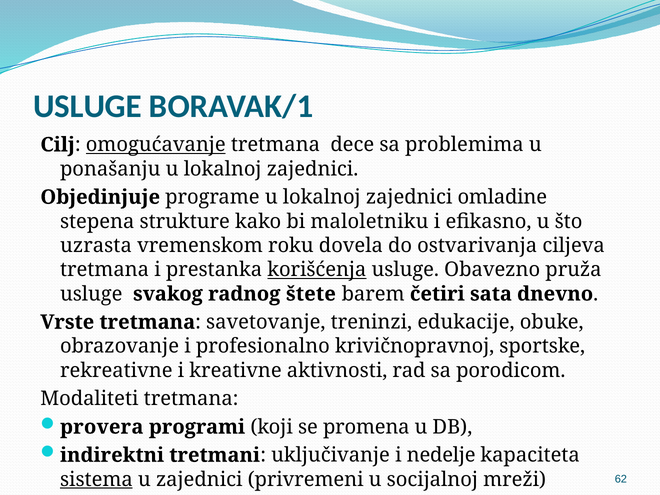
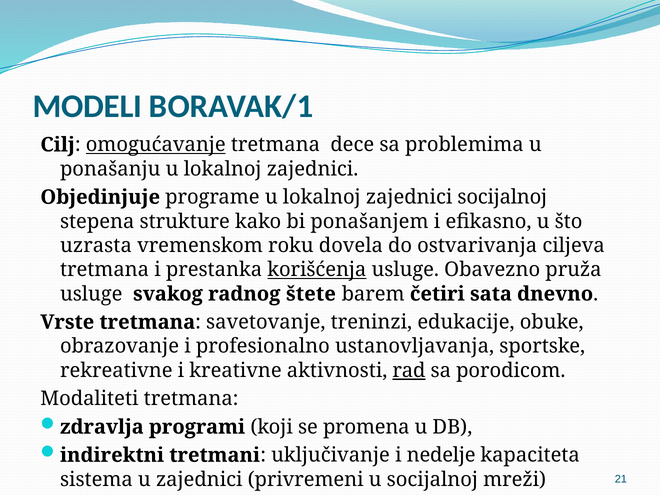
USLUGE: USLUGE -> MODELI (87, 106)
zajednici omladine: omladine -> socijalnoj (502, 197)
maloletniku: maloletniku -> ponašanjem (370, 221)
krivičnopravnoj: krivičnopravnoj -> ustanovljavanja (415, 346)
rad underline: none -> present (409, 371)
provera: provera -> zdravlja (102, 427)
sistema underline: present -> none (96, 479)
62: 62 -> 21 (621, 479)
